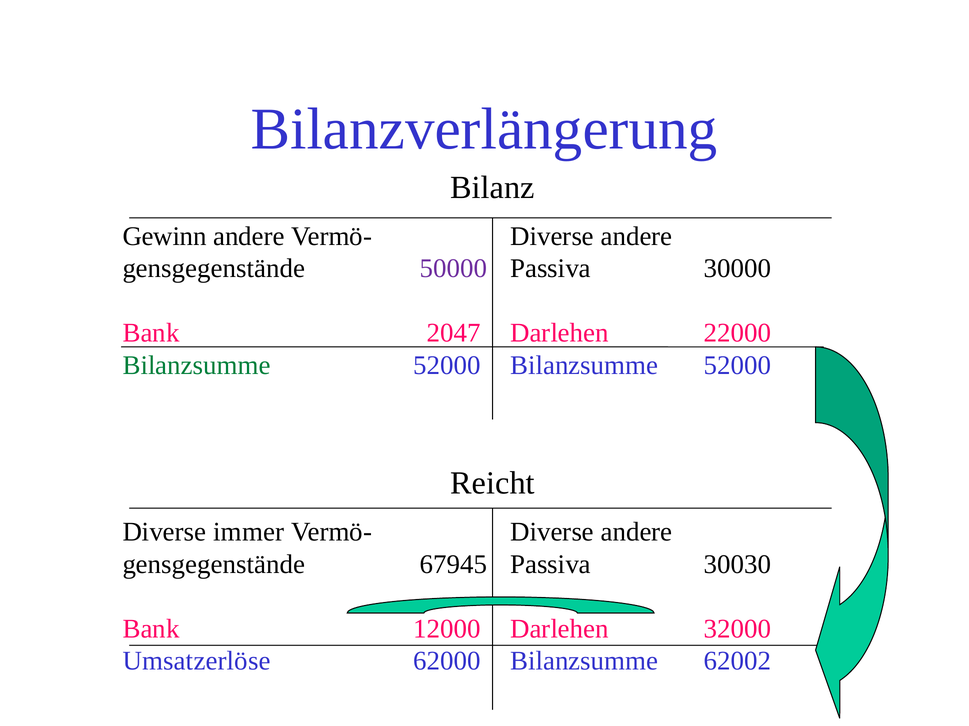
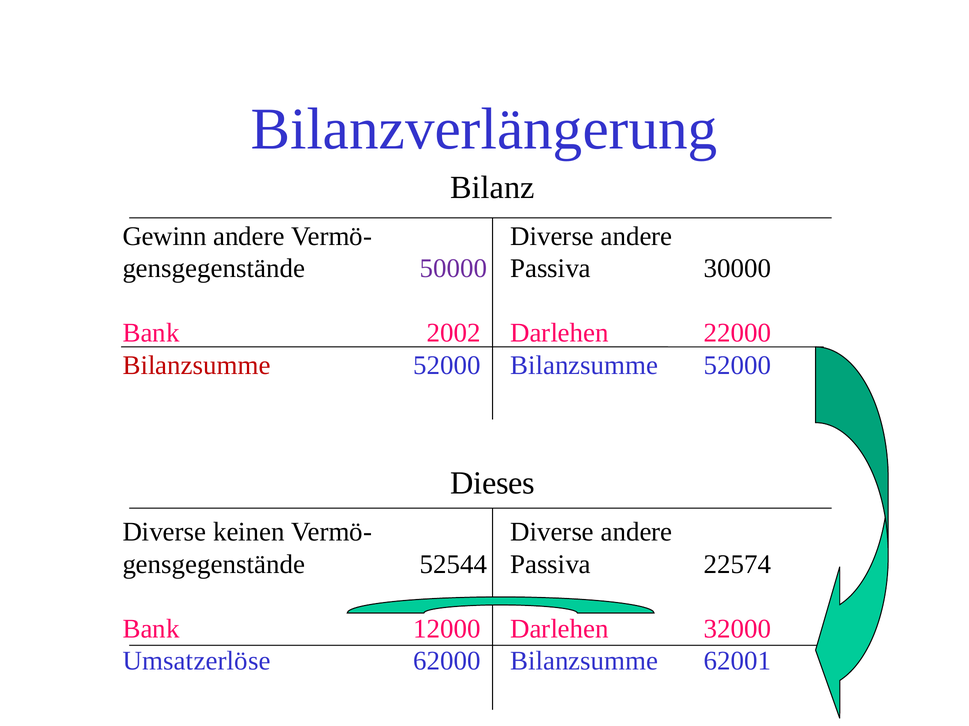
2047: 2047 -> 2002 (454, 333)
Bilanzsumme colour: green -> red (197, 366)
Reicht: Reicht -> Dieses (493, 484)
immer: immer -> keinen (249, 532)
67945: 67945 -> 52544 (454, 565)
30030: 30030 -> 22574 (738, 565)
62002: 62002 -> 62001 (738, 662)
